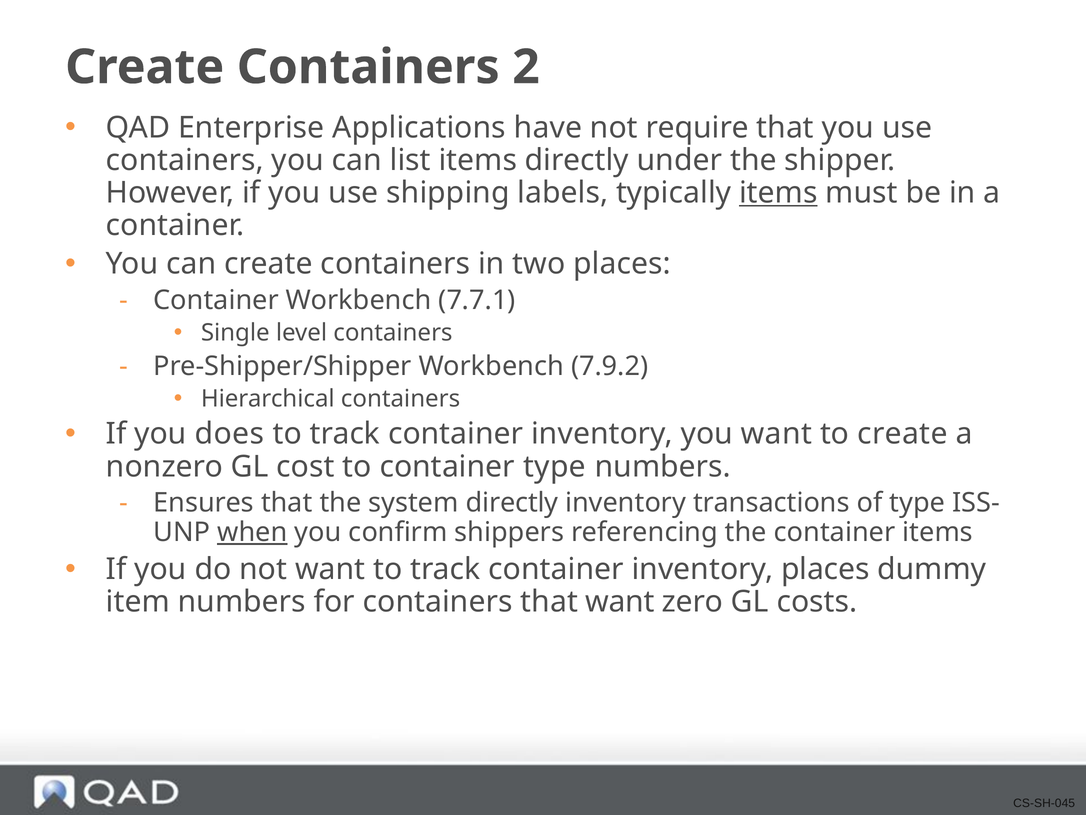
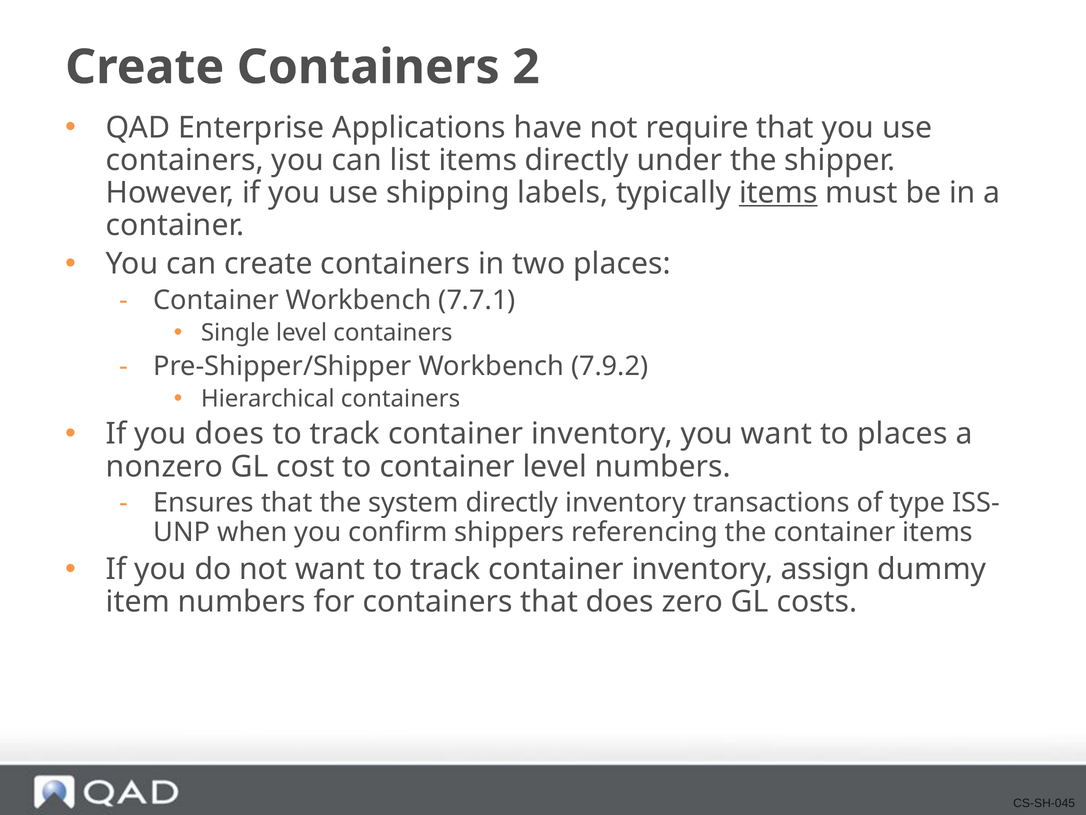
to create: create -> places (902, 434)
container type: type -> level (555, 466)
when underline: present -> none (252, 532)
inventory places: places -> assign (825, 569)
that want: want -> does (620, 602)
